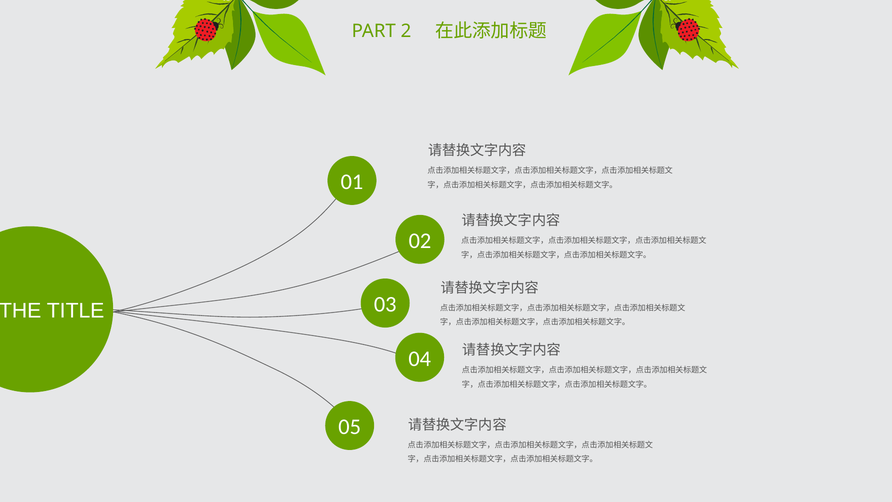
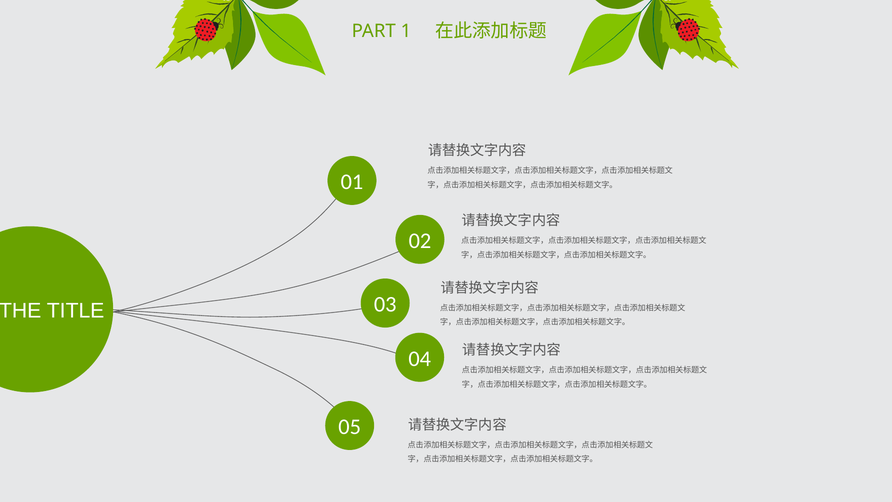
2: 2 -> 1 (406, 31)
